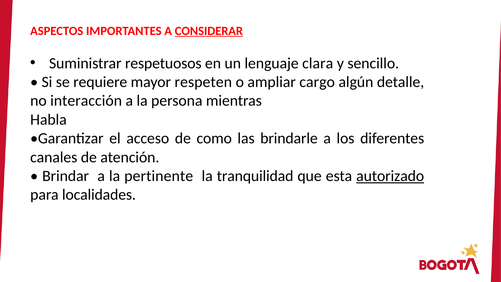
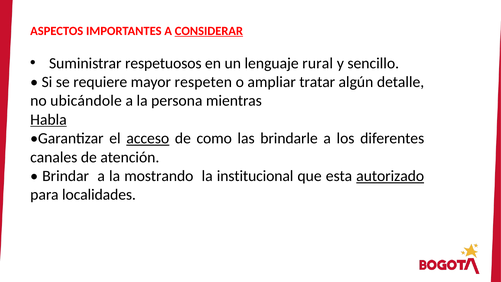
clara: clara -> rural (318, 63)
cargo: cargo -> tratar (317, 82)
interacción: interacción -> ubicándole (86, 101)
Habla underline: none -> present (48, 120)
acceso underline: none -> present (148, 138)
pertinente: pertinente -> mostrando (159, 176)
tranquilidad: tranquilidad -> institucional (255, 176)
